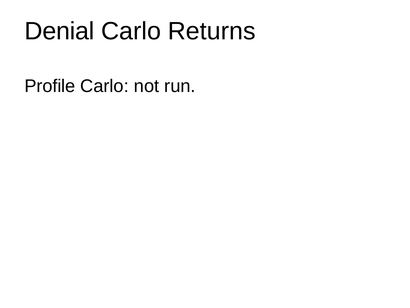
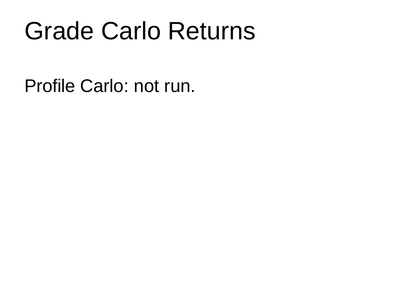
Denial: Denial -> Grade (59, 31)
